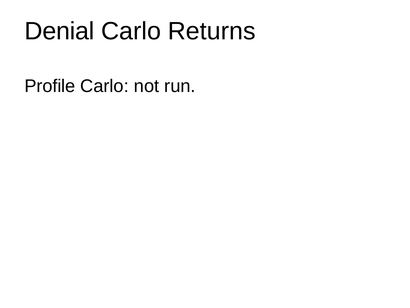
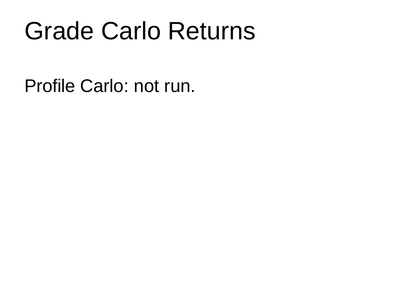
Denial: Denial -> Grade (59, 31)
